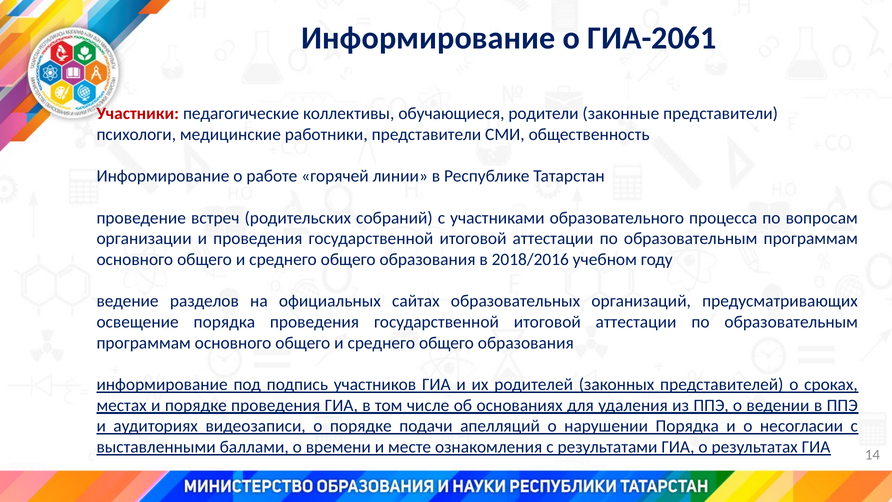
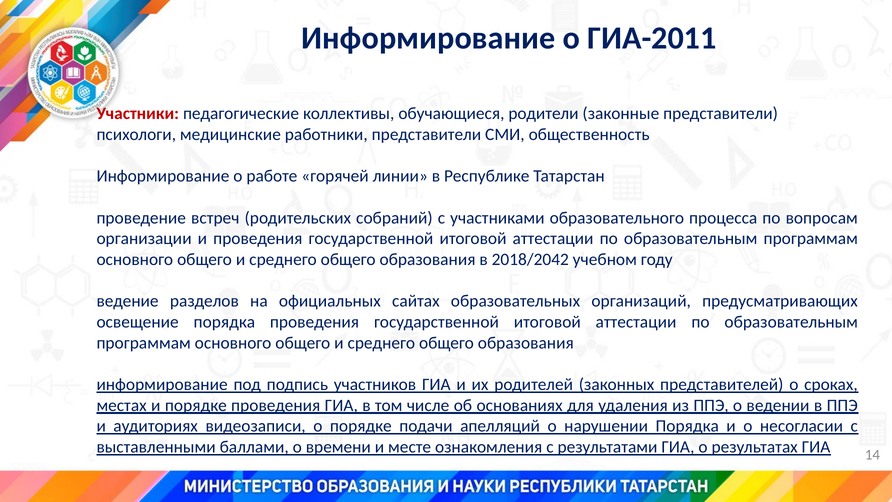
ГИА-2061: ГИА-2061 -> ГИА-2011 (652, 38)
2018/2016: 2018/2016 -> 2018/2042 (530, 259)
